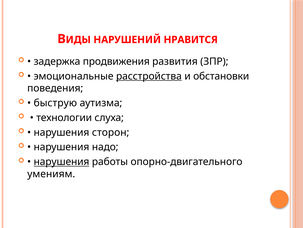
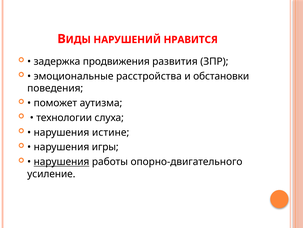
расстройства underline: present -> none (149, 76)
быструю: быструю -> поможет (55, 103)
сторон: сторон -> истине (111, 132)
надо: надо -> игры (105, 147)
умениям: умениям -> усиление (51, 173)
